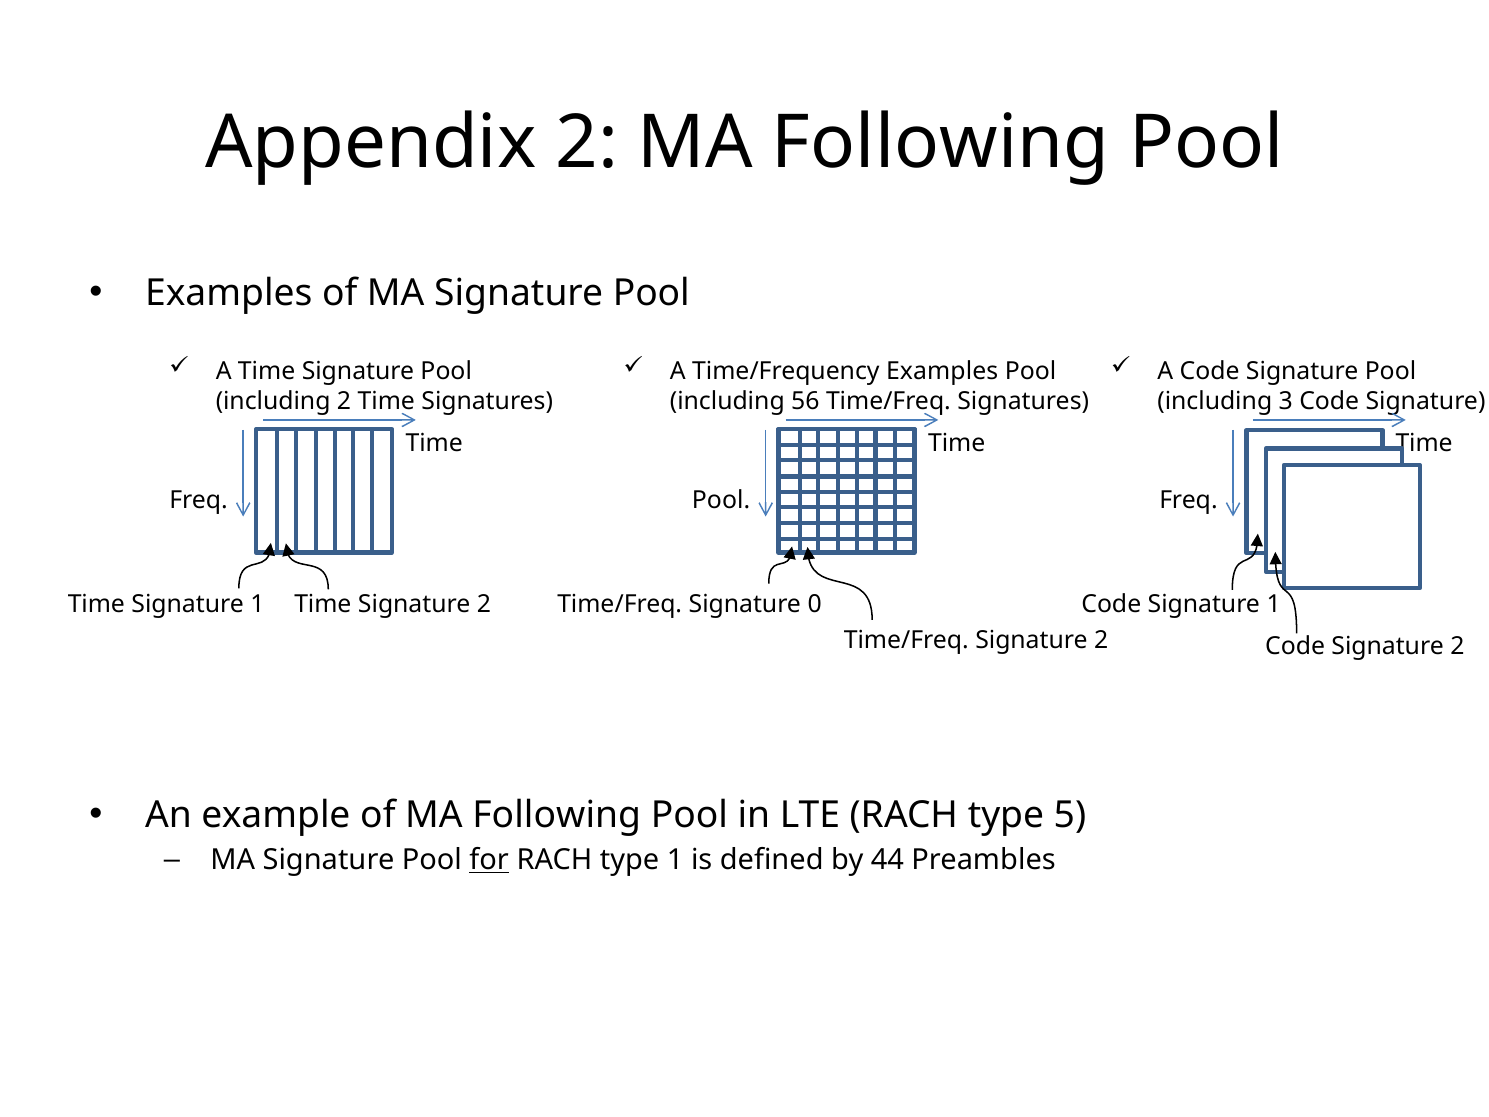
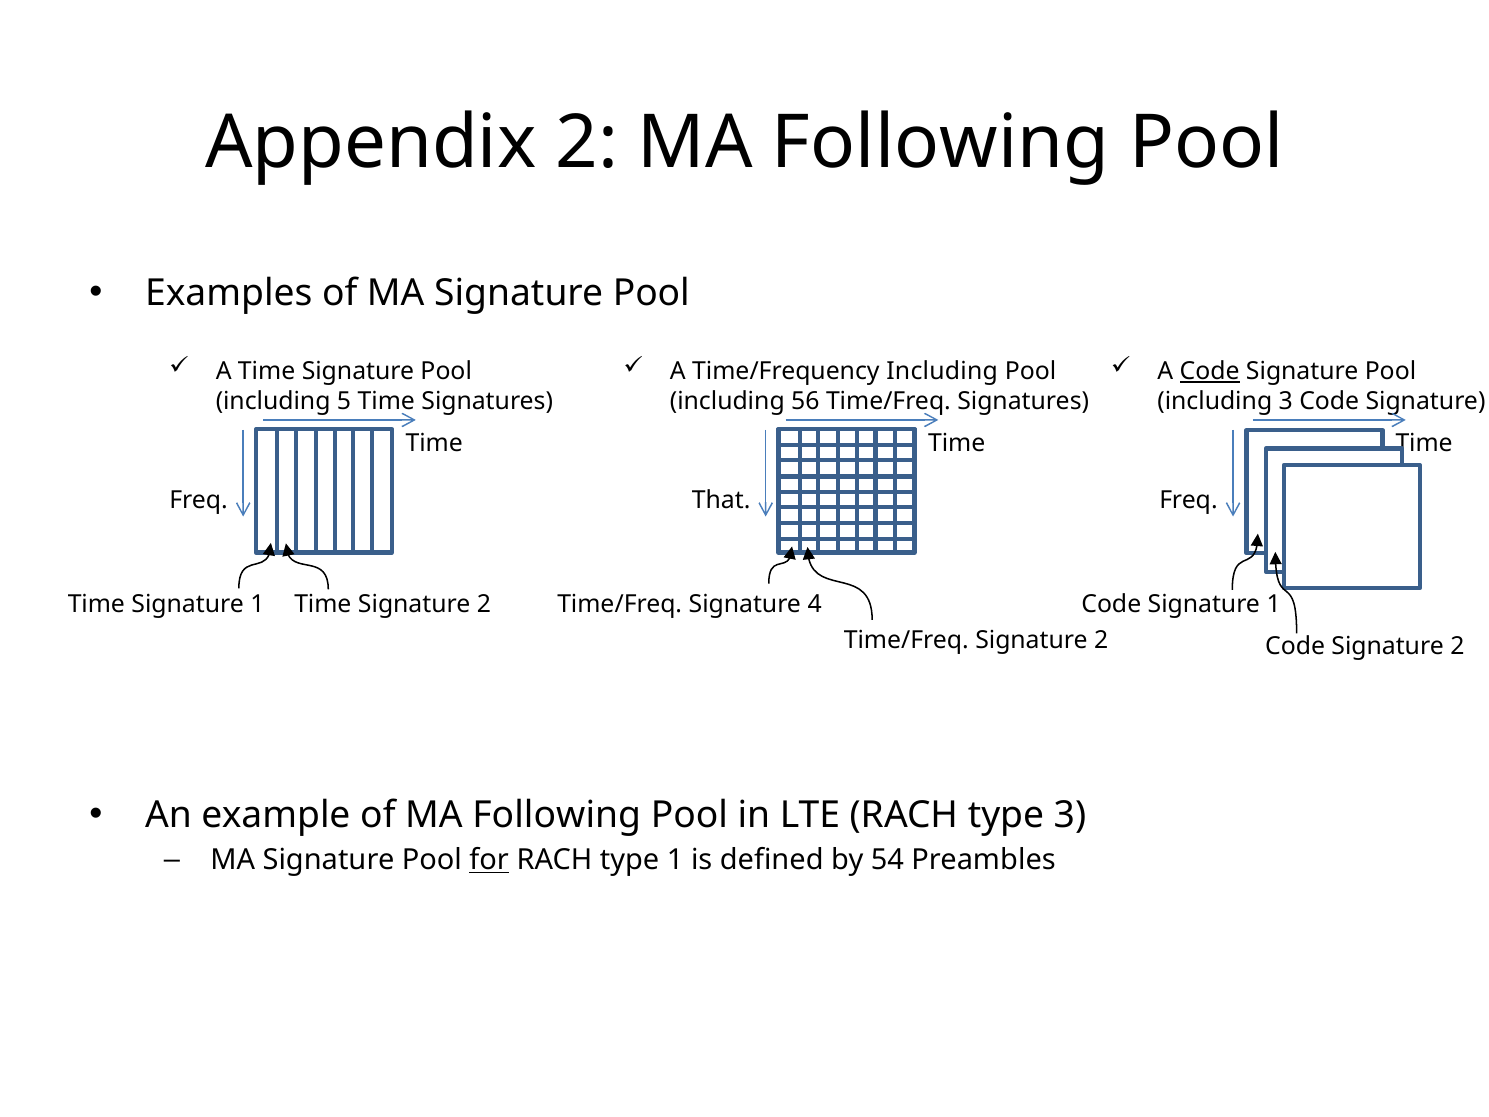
Time/Frequency Examples: Examples -> Including (942, 371)
Code underline: none -> present (1210, 371)
including 2: 2 -> 5 (344, 401)
Pool: Pool -> That (721, 500)
0: 0 -> 4 (815, 604)
type 5: 5 -> 3 (1070, 815)
44: 44 -> 54 (887, 860)
